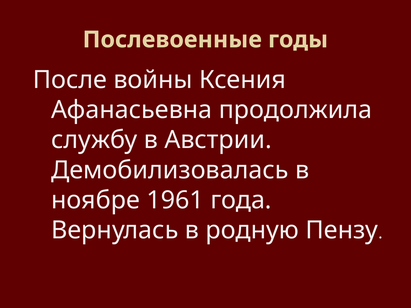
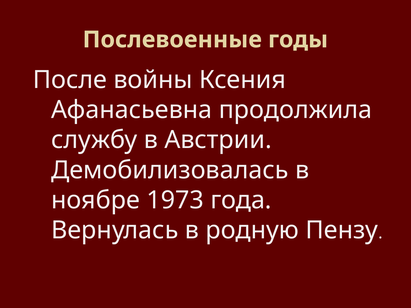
1961: 1961 -> 1973 (175, 200)
